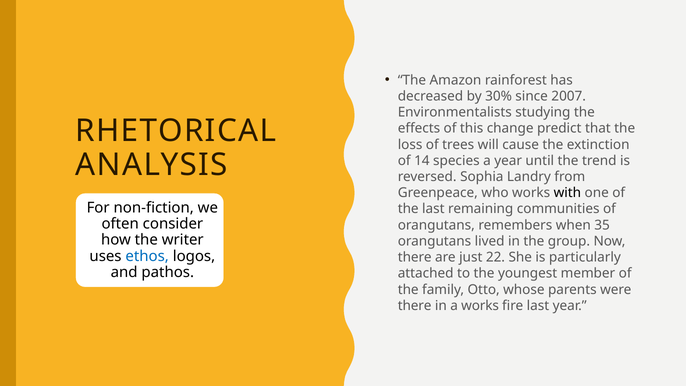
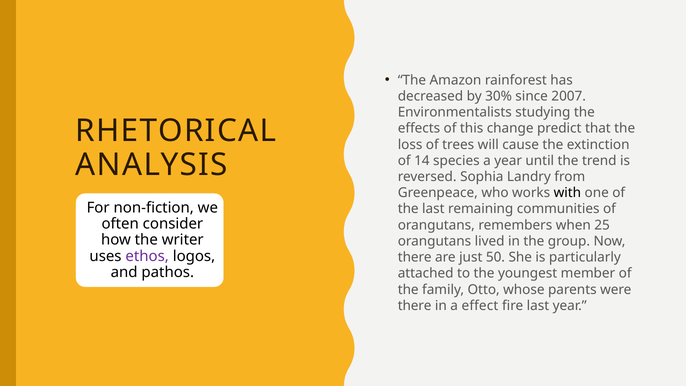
35: 35 -> 25 (602, 225)
ethos colour: blue -> purple (147, 256)
22: 22 -> 50 (495, 257)
a works: works -> effect (480, 306)
